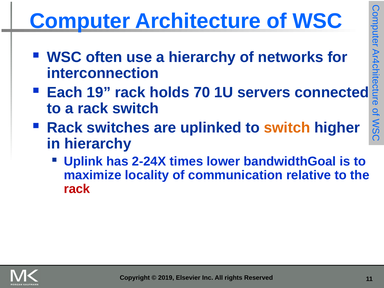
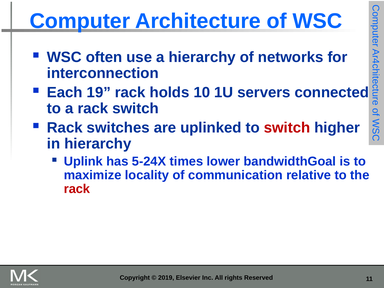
70: 70 -> 10 (202, 92)
switch colour: orange -> red (287, 128)
2-24X: 2-24X -> 5-24X (149, 161)
